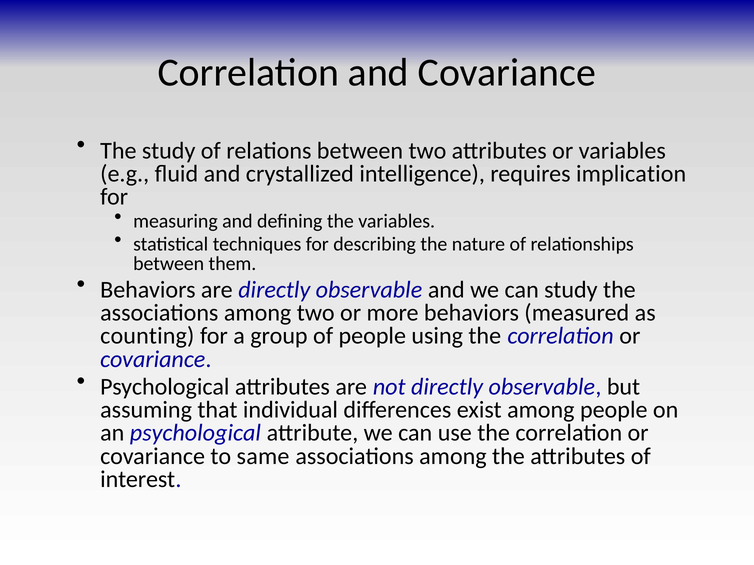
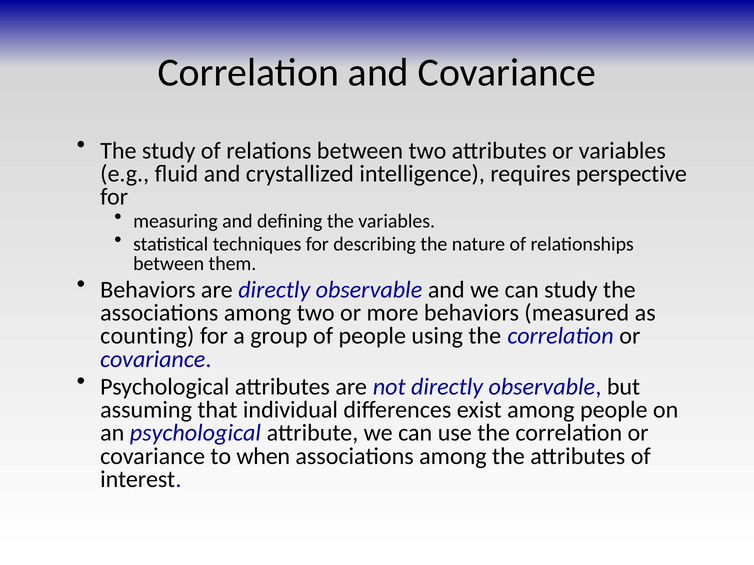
implication: implication -> perspective (631, 174)
same: same -> when (263, 456)
